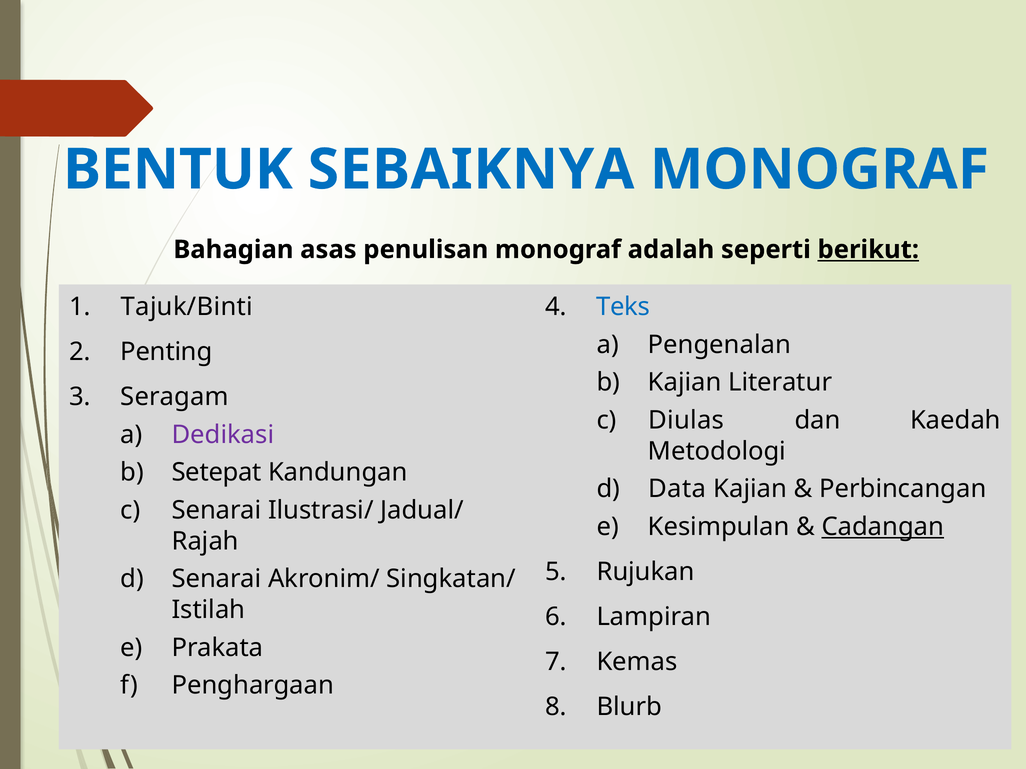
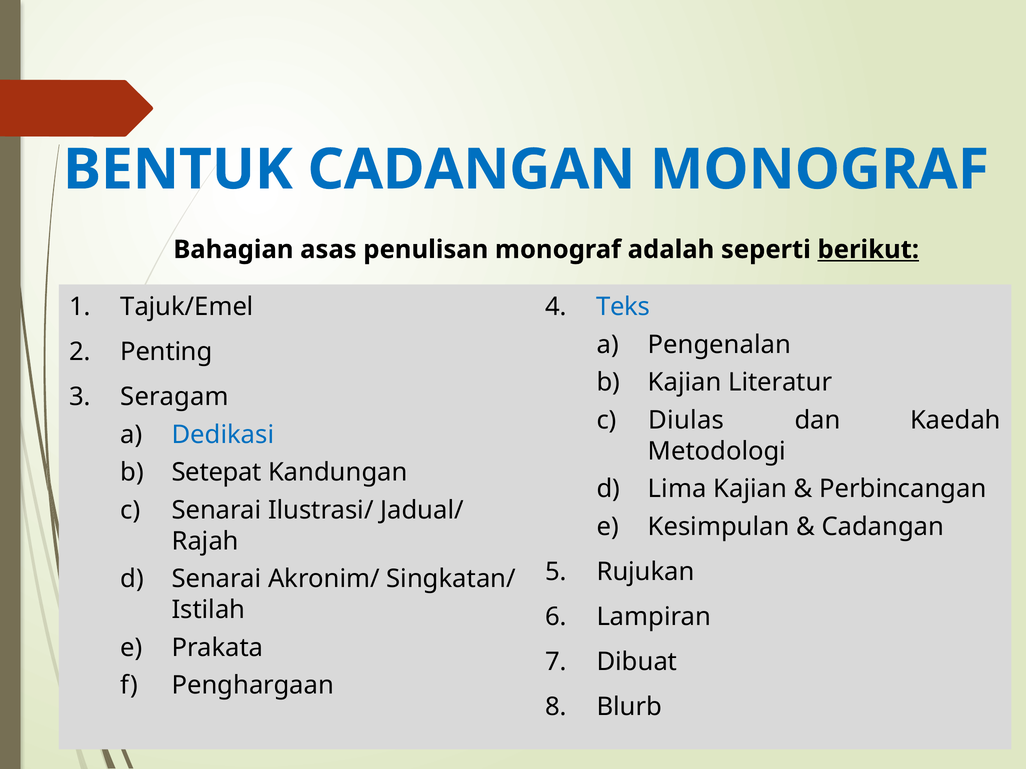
BENTUK SEBAIKNYA: SEBAIKNYA -> CADANGAN (471, 170)
Tajuk/Binti: Tajuk/Binti -> Tajuk/Emel (187, 307)
Dedikasi colour: purple -> blue (223, 435)
Data: Data -> Lima (677, 489)
Cadangan underline: present -> none (883, 527)
Kemas: Kemas -> Dibuat (637, 662)
